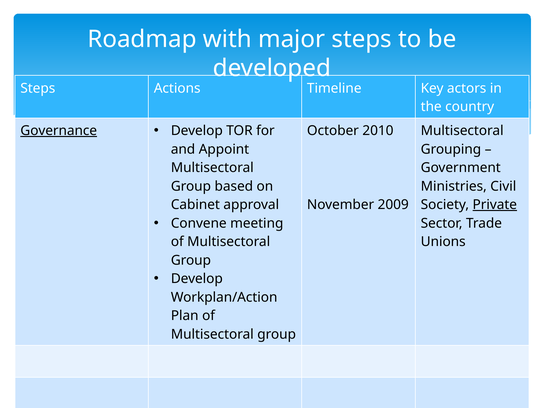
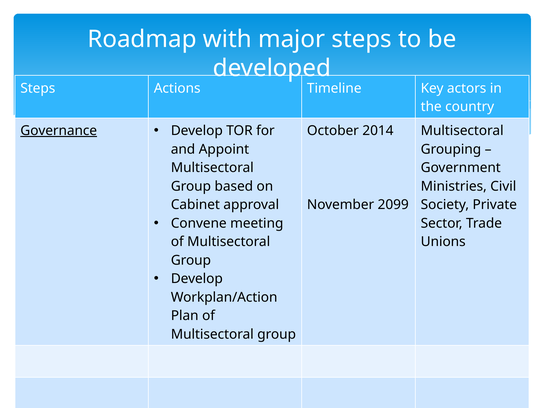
2010: 2010 -> 2014 (378, 131)
2009: 2009 -> 2099 (393, 205)
Private underline: present -> none (495, 205)
